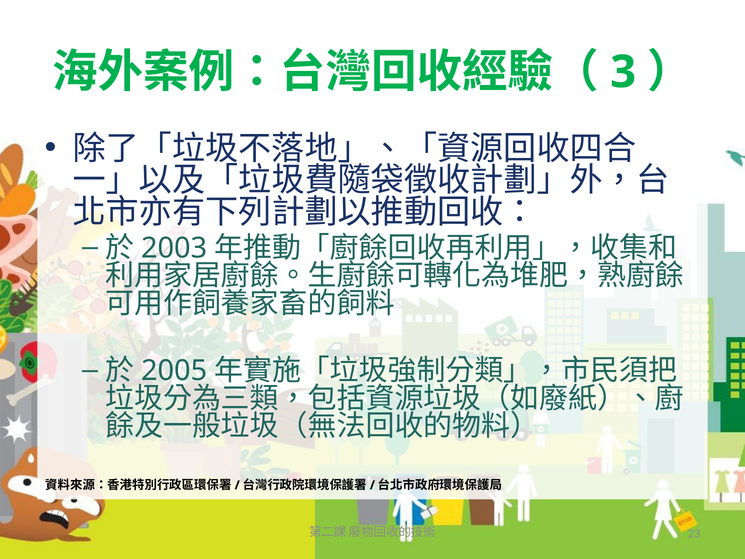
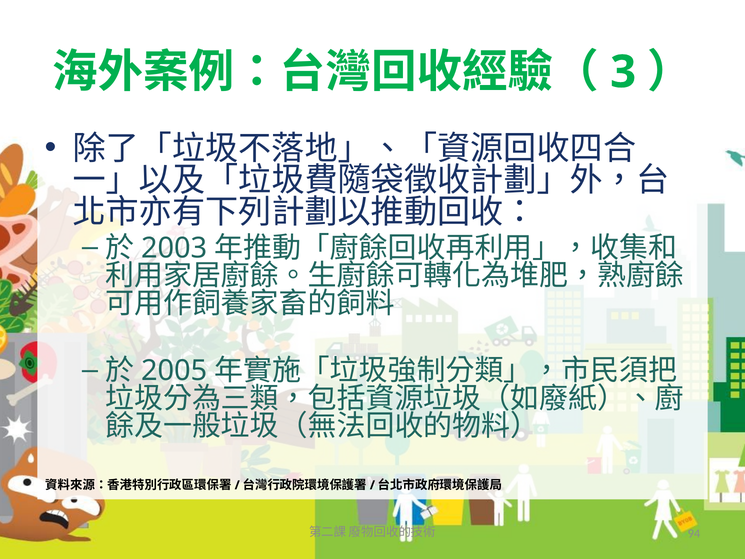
23: 23 -> 94 (694, 533)
